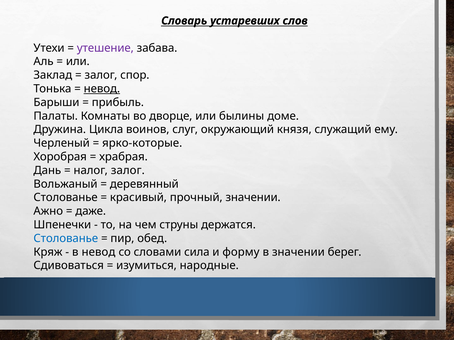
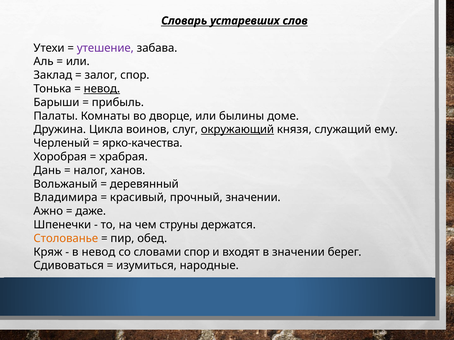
окружающий underline: none -> present (237, 130)
ярко-которые: ярко-которые -> ярко-качества (142, 143)
налог залог: залог -> ханов (128, 171)
Столованье: Столованье -> Владимира (65, 198)
Столованье colour: blue -> orange (66, 239)
словами сила: сила -> спор (197, 252)
форму: форму -> входят (241, 252)
